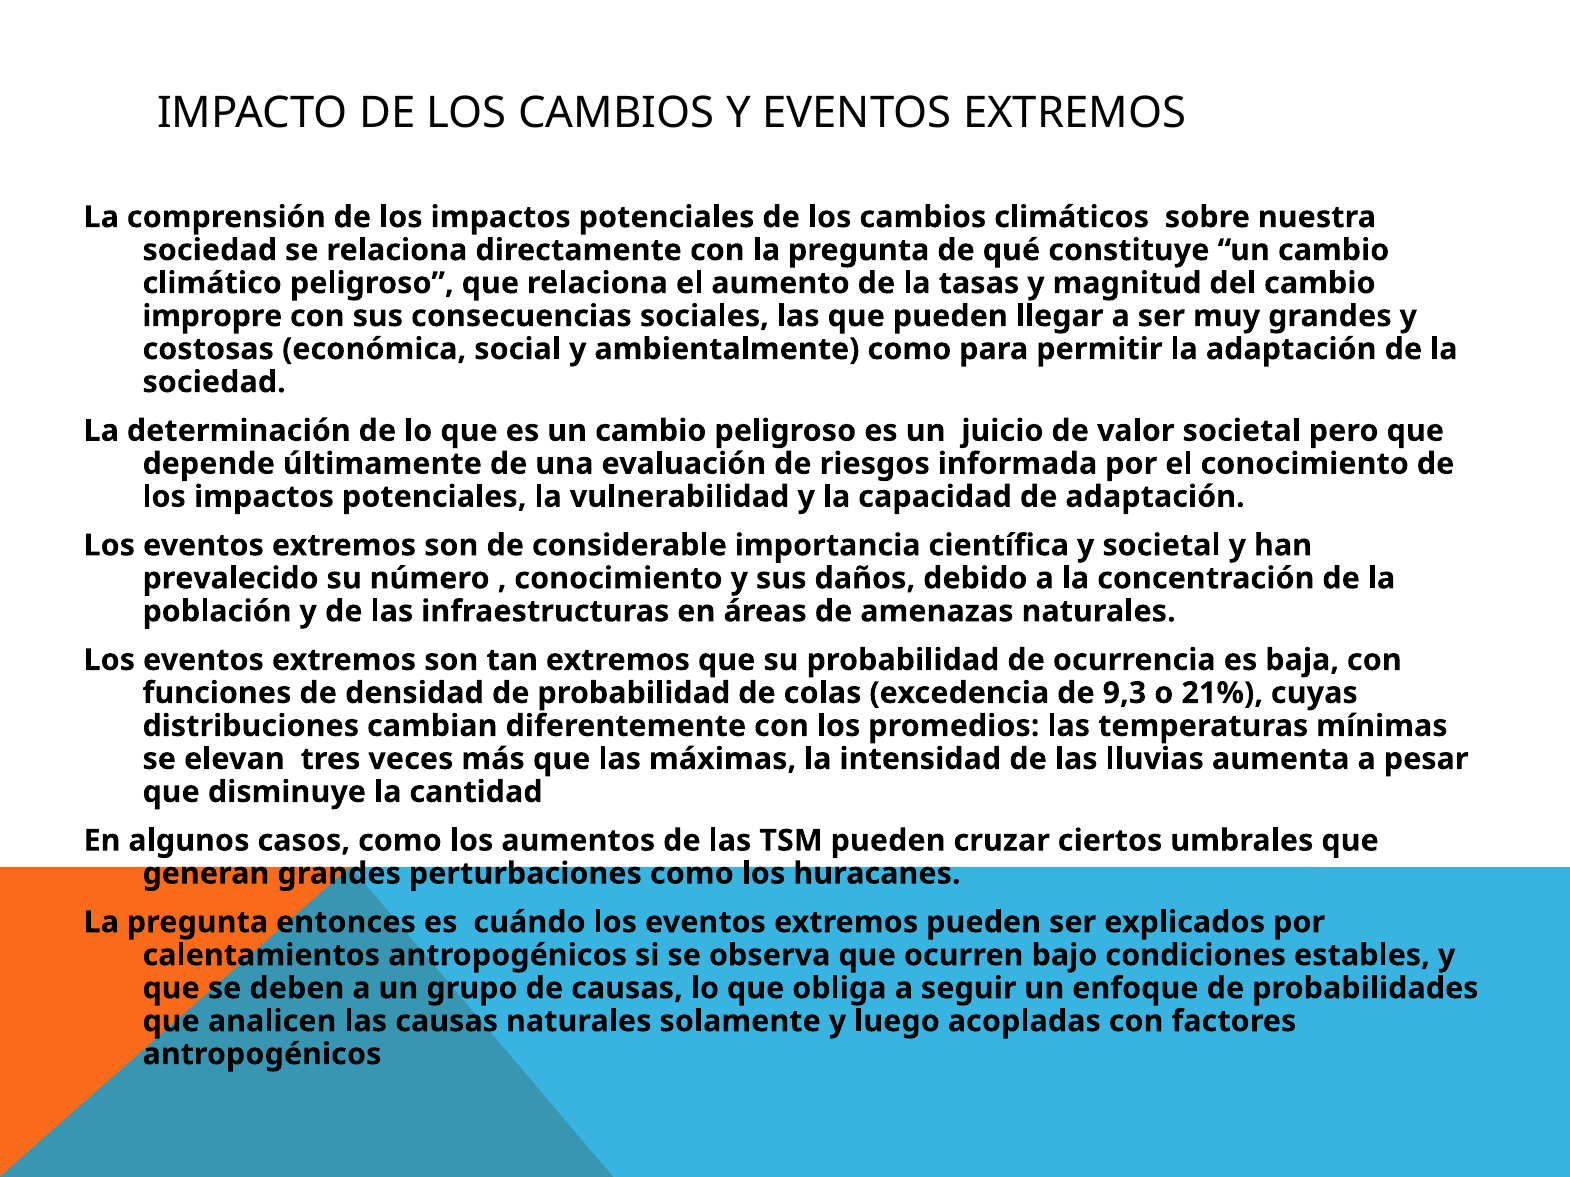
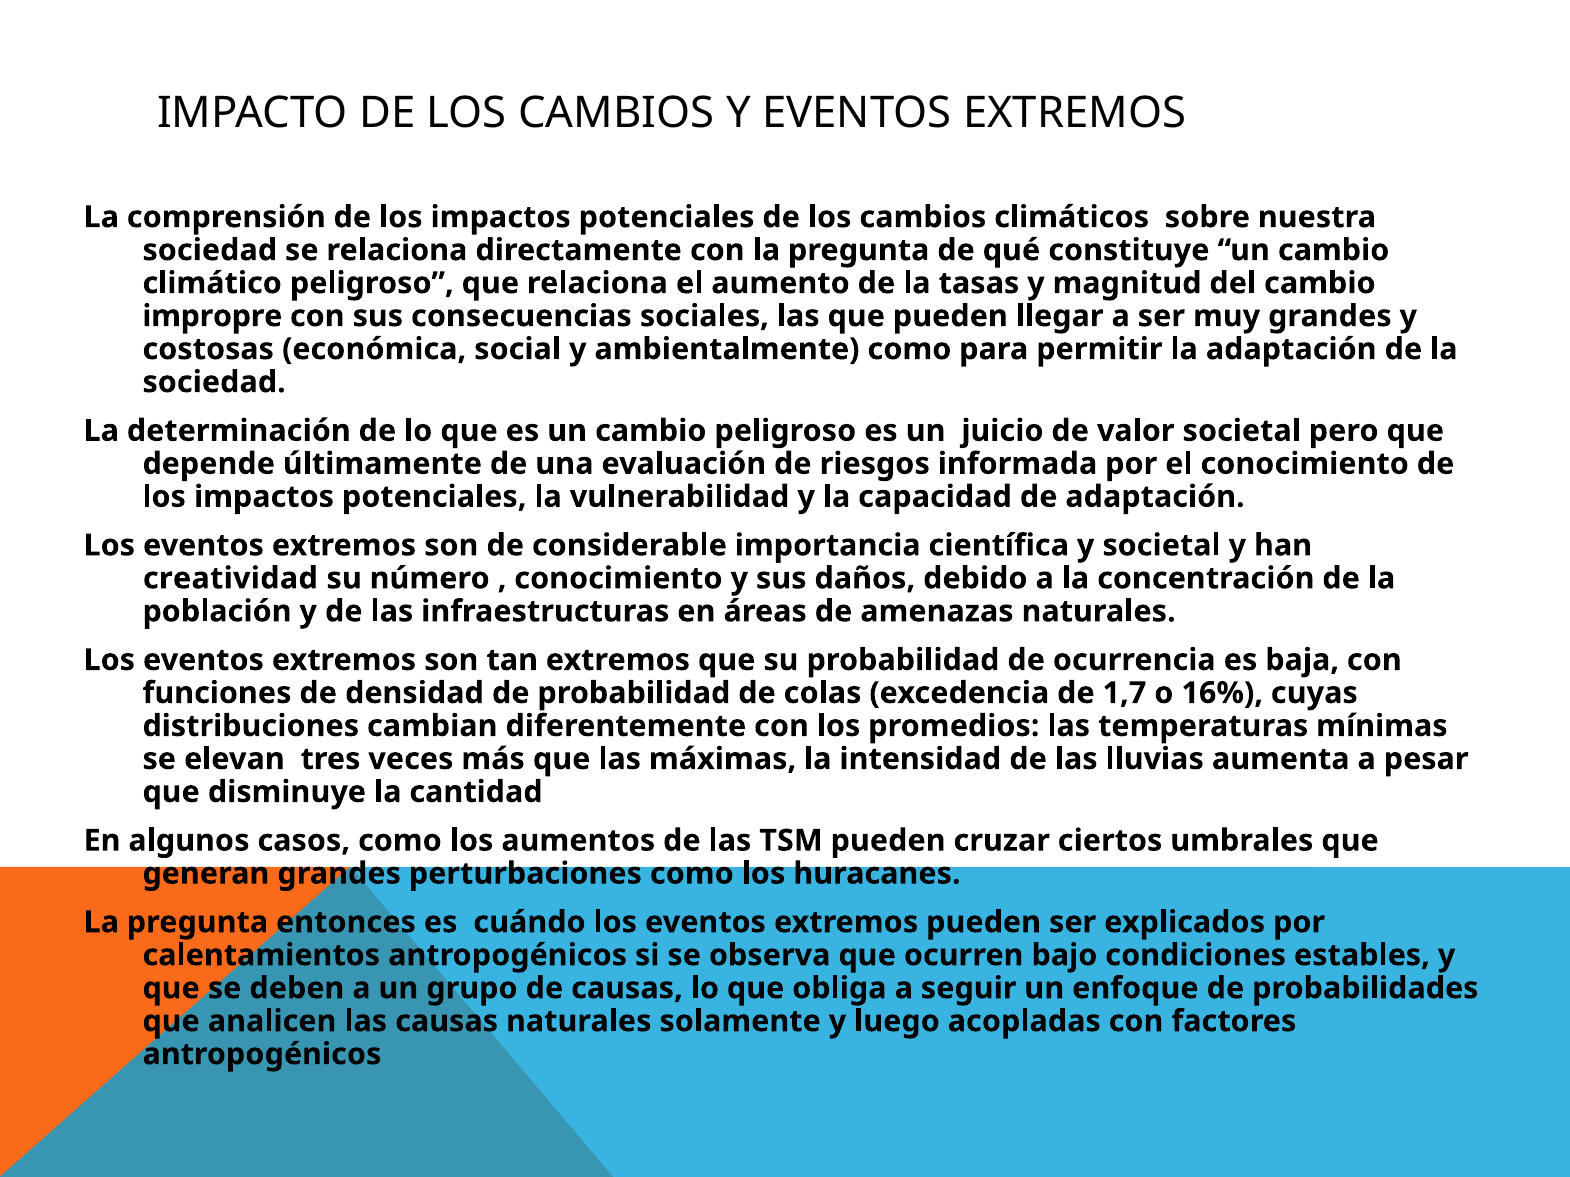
prevalecido: prevalecido -> creatividad (230, 579)
9,3: 9,3 -> 1,7 (1124, 693)
21%: 21% -> 16% (1222, 693)
